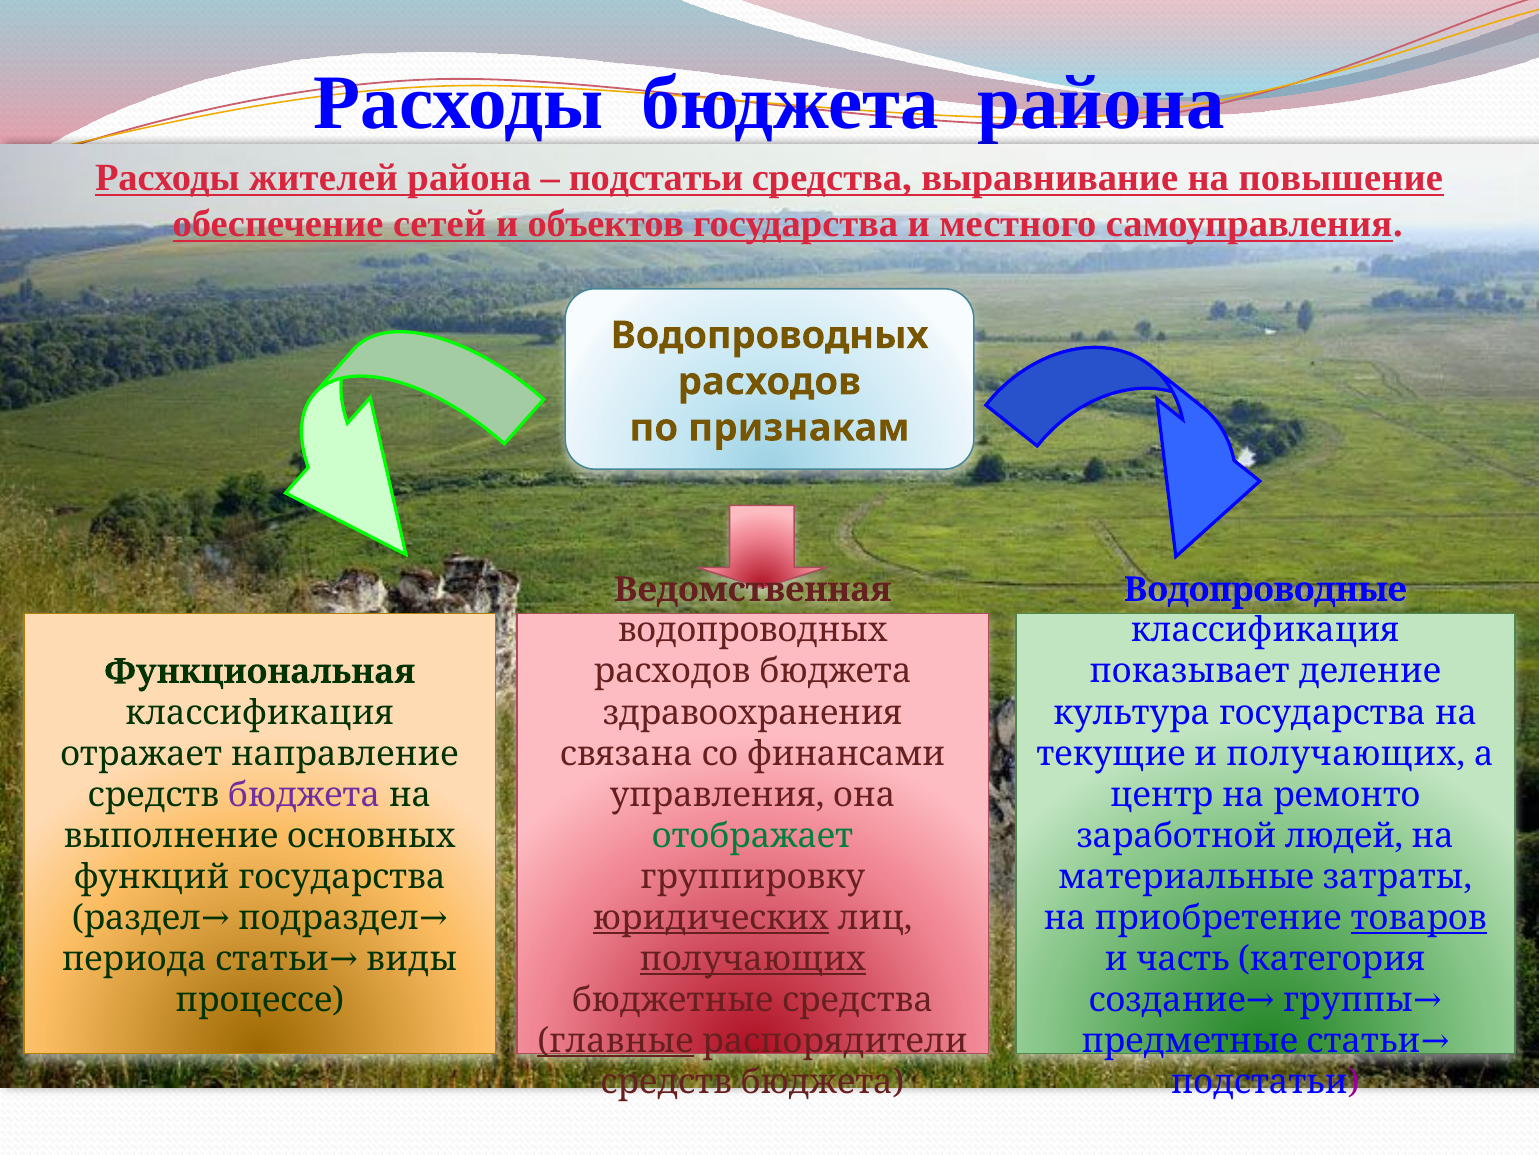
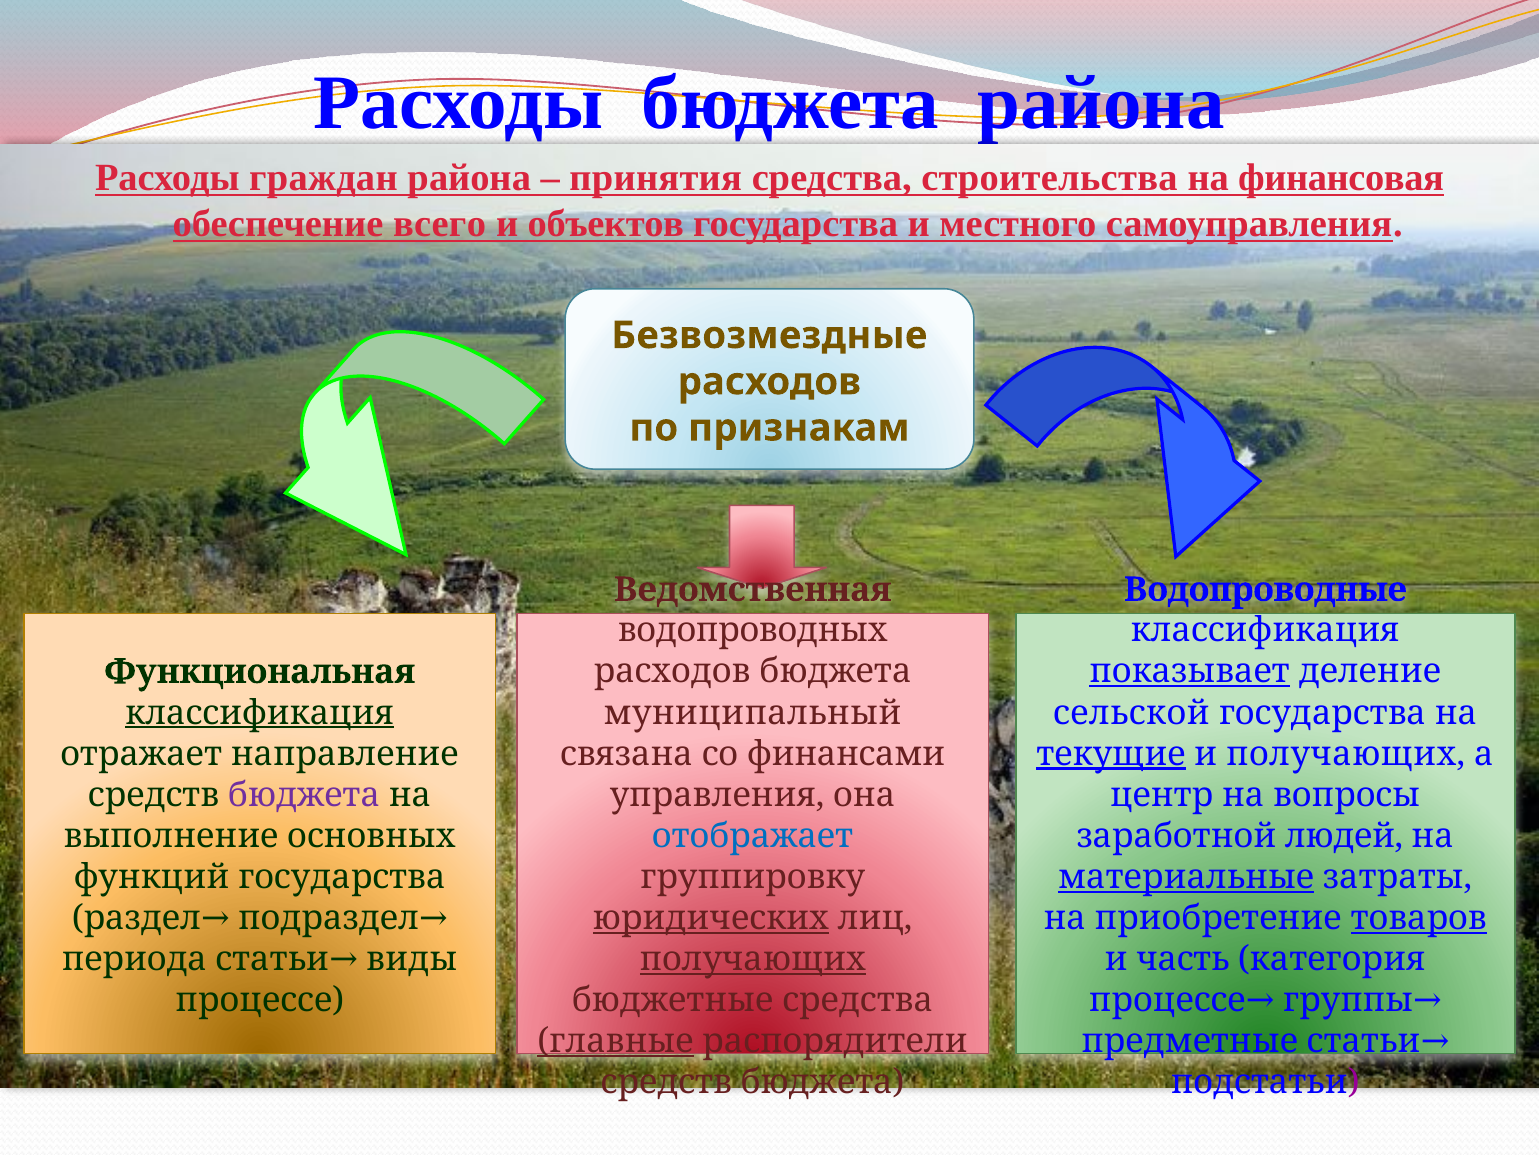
жителей: жителей -> граждан (323, 178)
подстатьи: подстатьи -> принятия (656, 178)
выравнивание: выравнивание -> строительства (1049, 178)
повышение: повышение -> финансовая (1341, 178)
сетей: сетей -> всего (440, 224)
Водопроводных: Водопроводных -> Безвозмездные (769, 335)
показывает underline: none -> present (1190, 671)
классификация underline: none -> present (260, 712)
здравоохранения: здравоохранения -> муниципальный (753, 712)
культура: культура -> сельской (1131, 712)
текущие underline: none -> present (1111, 753)
ремонто: ремонто -> вопросы (1347, 794)
отображает colour: green -> blue (753, 835)
материальные underline: none -> present (1186, 876)
создание: создание -> процессе (1167, 999)
